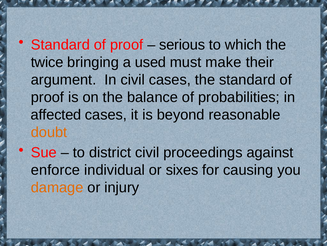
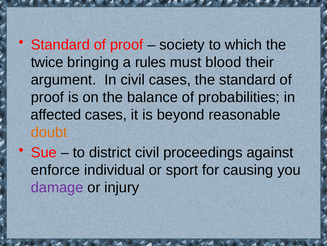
serious: serious -> society (182, 45)
used: used -> rules (150, 62)
make: make -> blood (223, 62)
sixes: sixes -> sport (182, 170)
damage colour: orange -> purple (57, 187)
